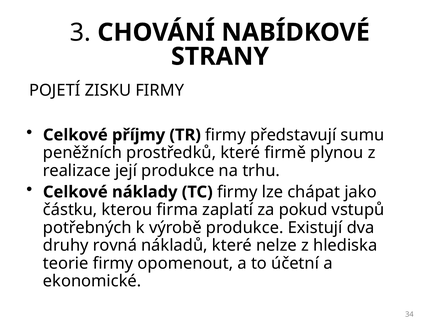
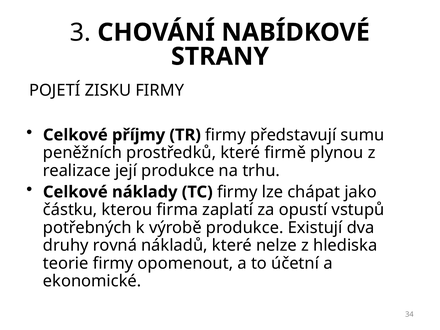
pokud: pokud -> opustí (303, 210)
